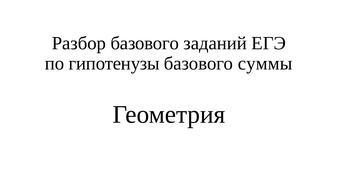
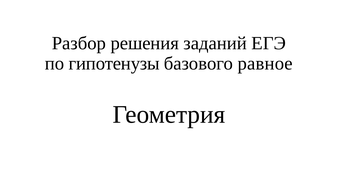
Разбор базового: базового -> решения (145, 43)
суммы: суммы -> равное (265, 63)
